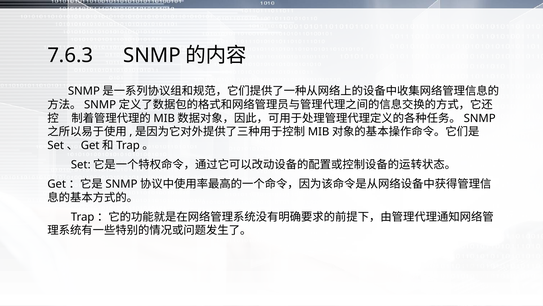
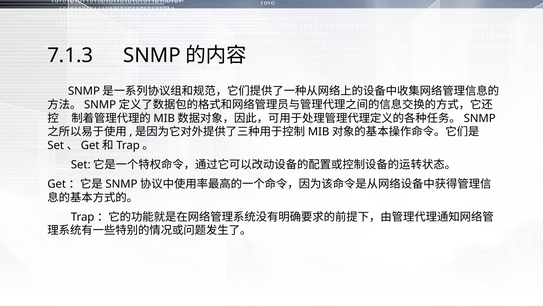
7.6.3: 7.6.3 -> 7.1.3 (70, 55)
